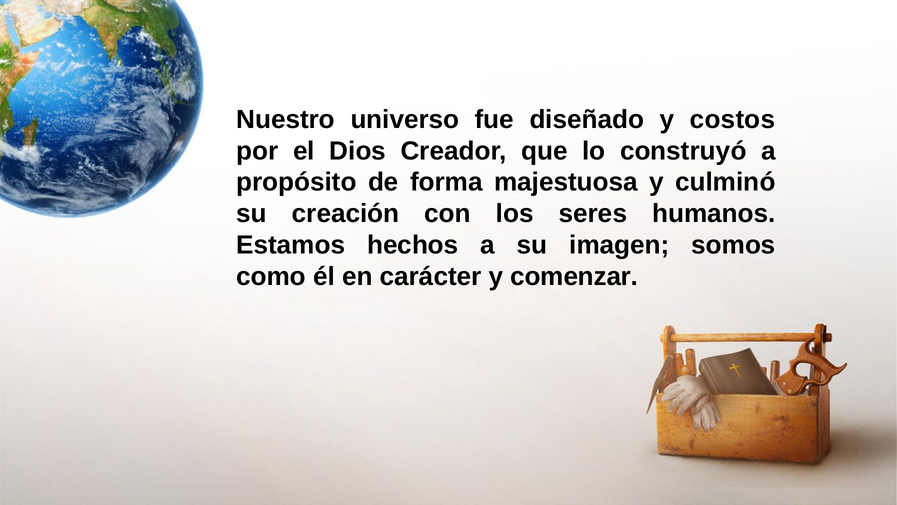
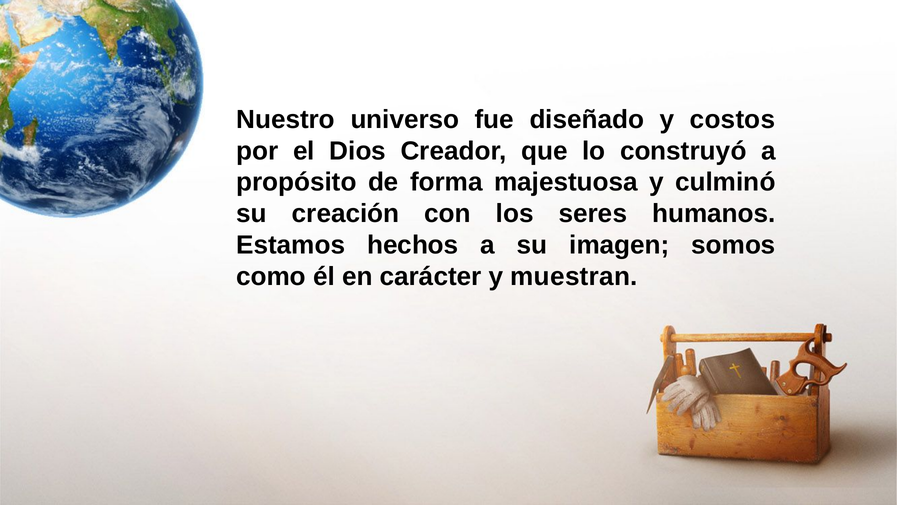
comenzar: comenzar -> muestran (574, 276)
